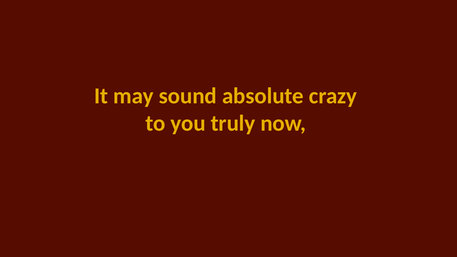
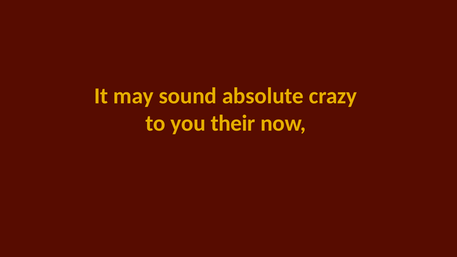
truly: truly -> their (233, 123)
